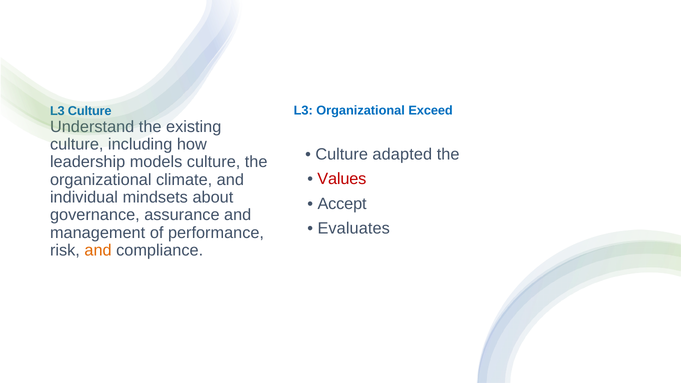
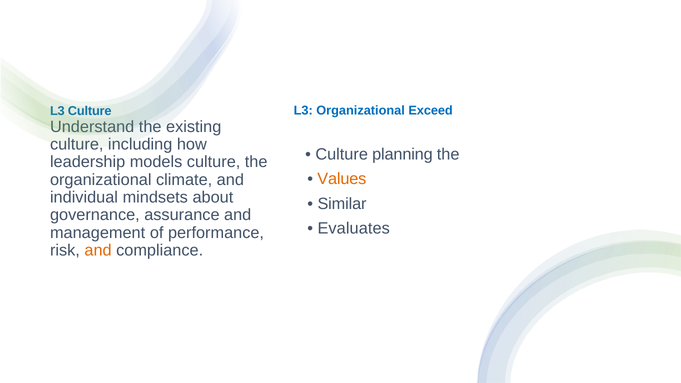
adapted: adapted -> planning (402, 154)
Values colour: red -> orange (342, 179)
Accept: Accept -> Similar (342, 204)
